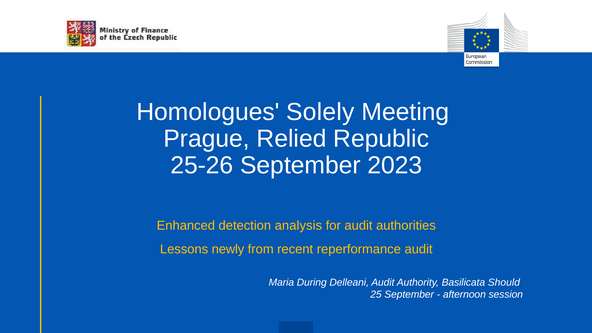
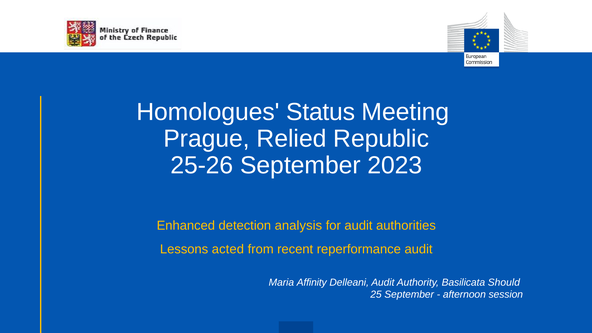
Solely: Solely -> Status (321, 112)
newly: newly -> acted (228, 249)
During: During -> Affinity (312, 282)
